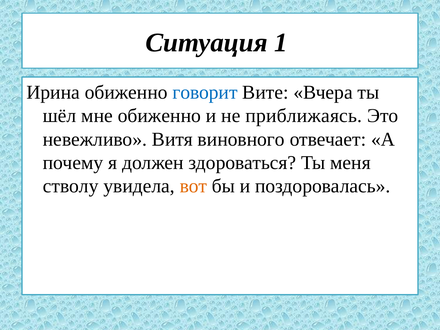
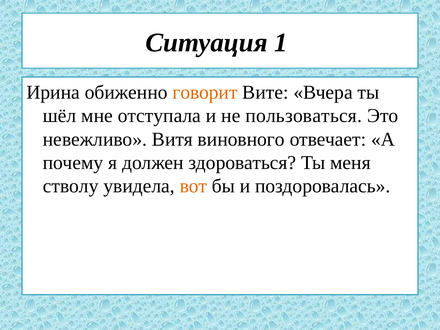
говорит colour: blue -> orange (205, 92)
мне обиженно: обиженно -> отступала (159, 116)
приближаясь: приближаясь -> пользоваться (304, 116)
